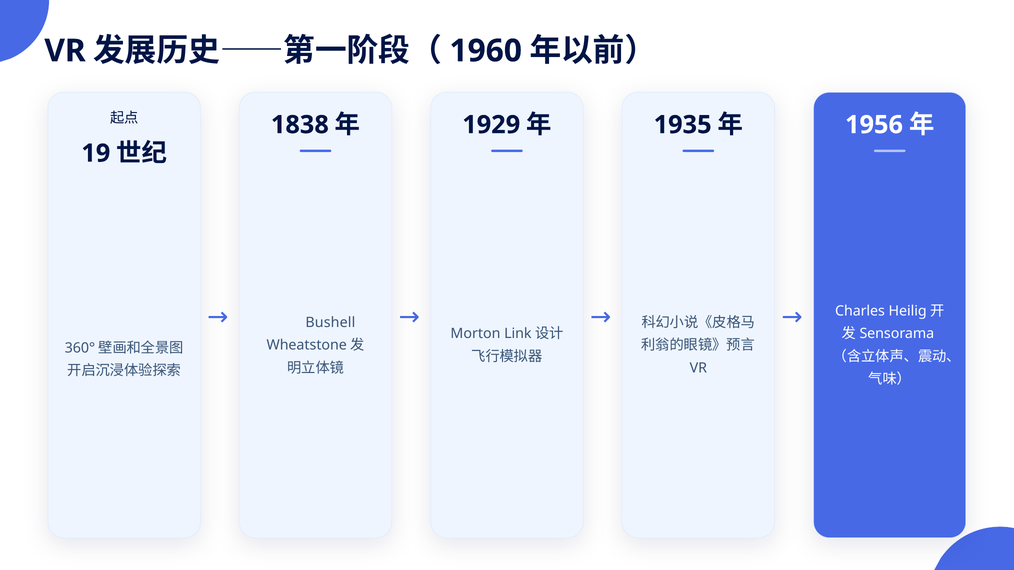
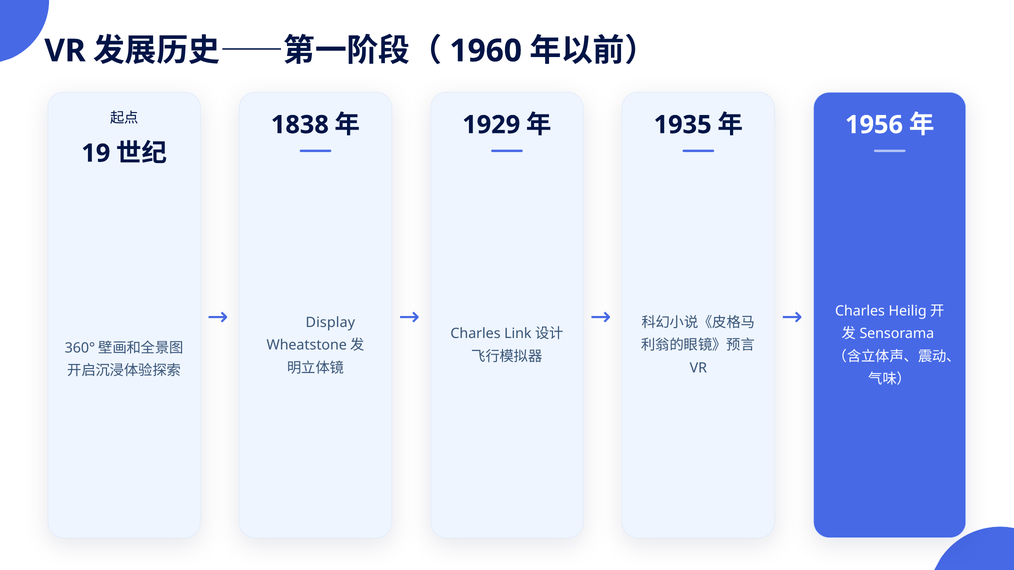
Bushell: Bushell -> Display (330, 323)
Morton: Morton -> Charles (476, 334)
